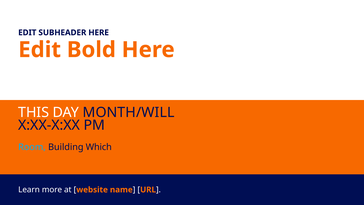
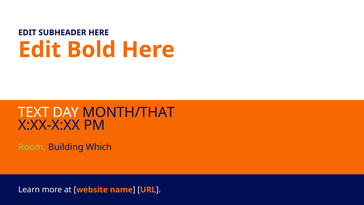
THIS: THIS -> TEXT (34, 112)
MONTH/WILL: MONTH/WILL -> MONTH/THAT (129, 112)
Room colour: light blue -> light green (32, 147)
